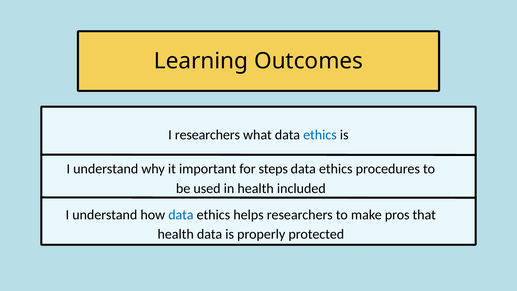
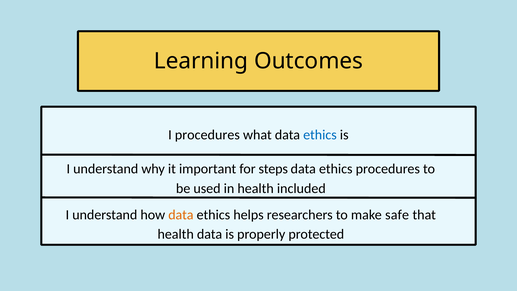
I researchers: researchers -> procedures (207, 135)
data colour: blue -> orange (181, 215)
pros: pros -> safe (397, 215)
